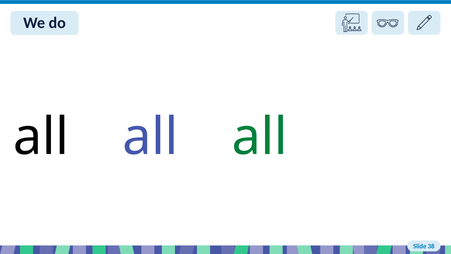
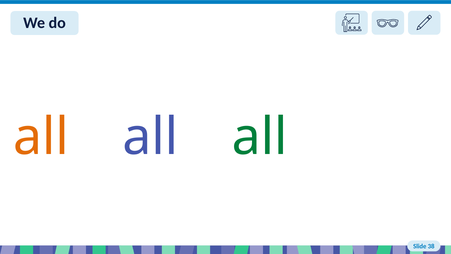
all colour: black -> orange (41, 137)
